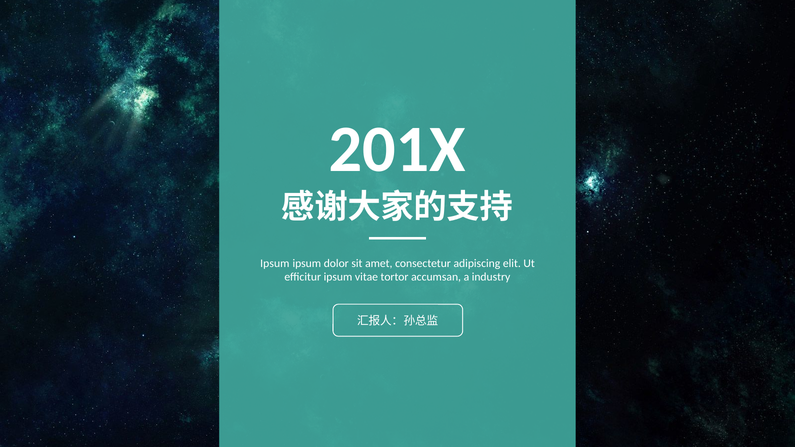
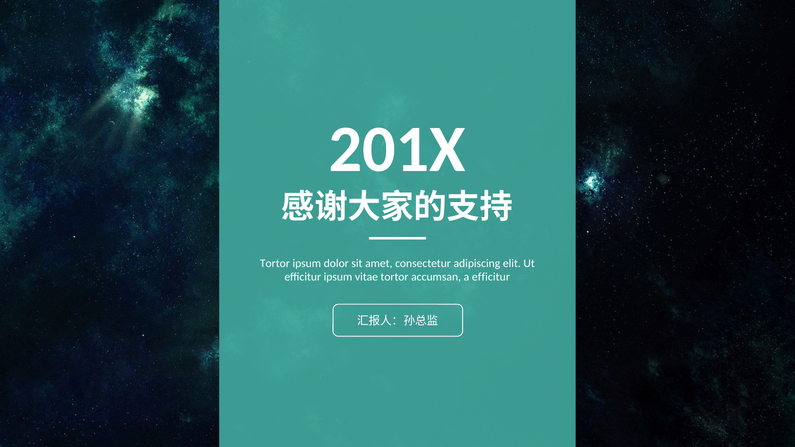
Ipsum: Ipsum -> Tortor (275, 263)
a industry: industry -> efficitur (491, 277)
